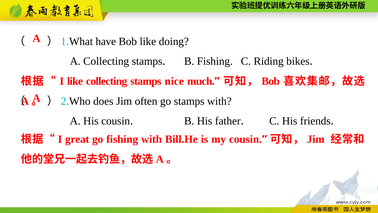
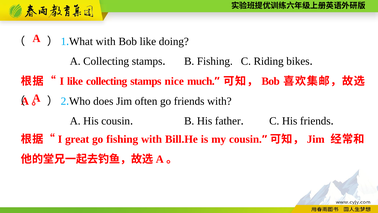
have: have -> with (106, 41)
go stamps: stamps -> friends (189, 101)
